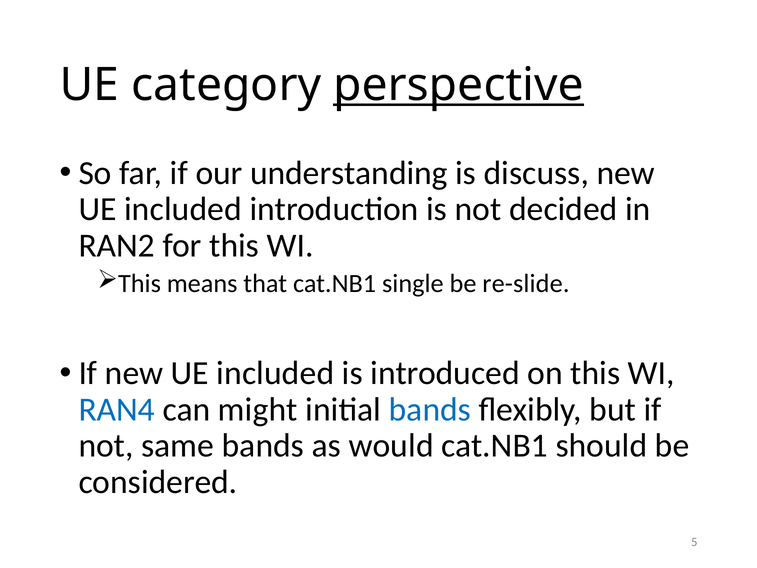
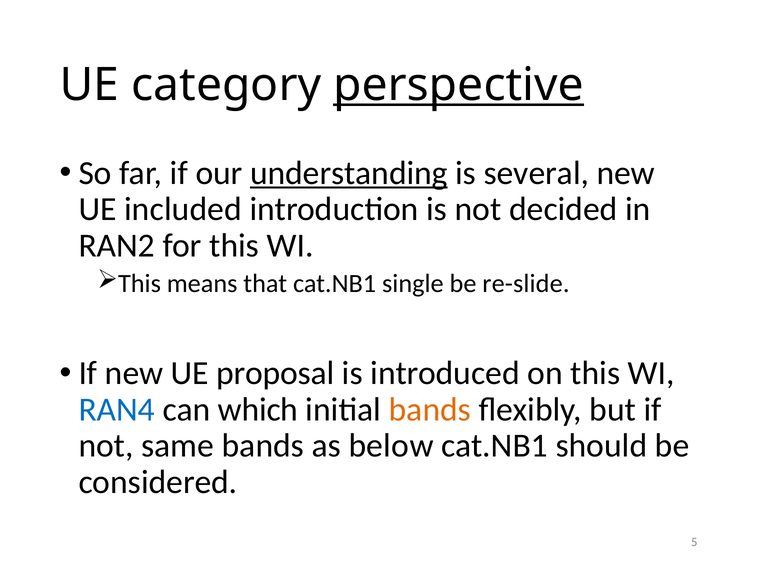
understanding underline: none -> present (349, 173)
discuss: discuss -> several (536, 173)
If new UE included: included -> proposal (275, 373)
might: might -> which (258, 409)
bands colour: blue -> orange (430, 409)
would: would -> below (391, 446)
